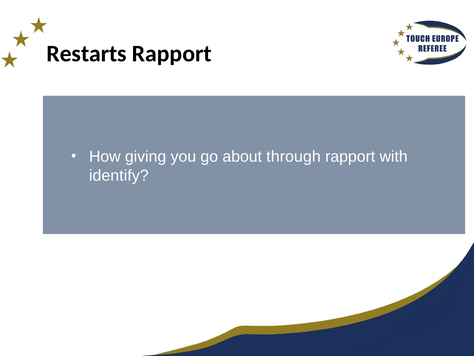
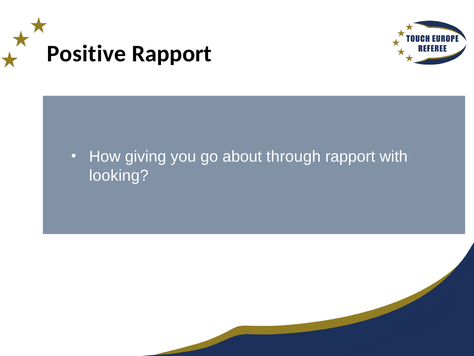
Restarts: Restarts -> Positive (86, 54)
identify: identify -> looking (119, 175)
